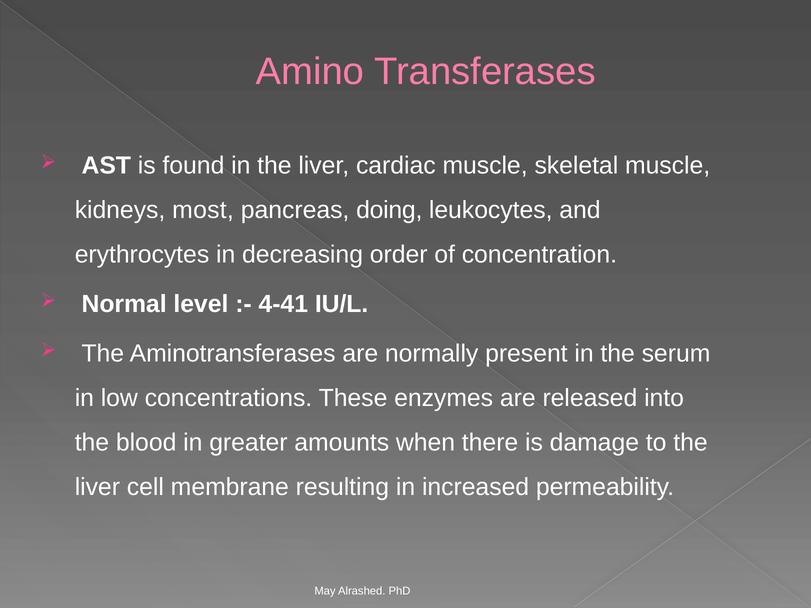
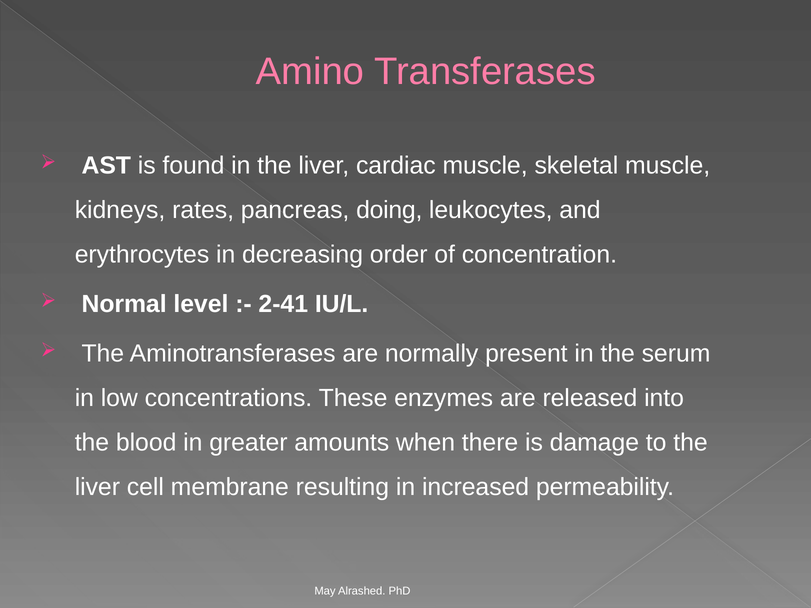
most: most -> rates (203, 210)
4-41: 4-41 -> 2-41 (283, 304)
